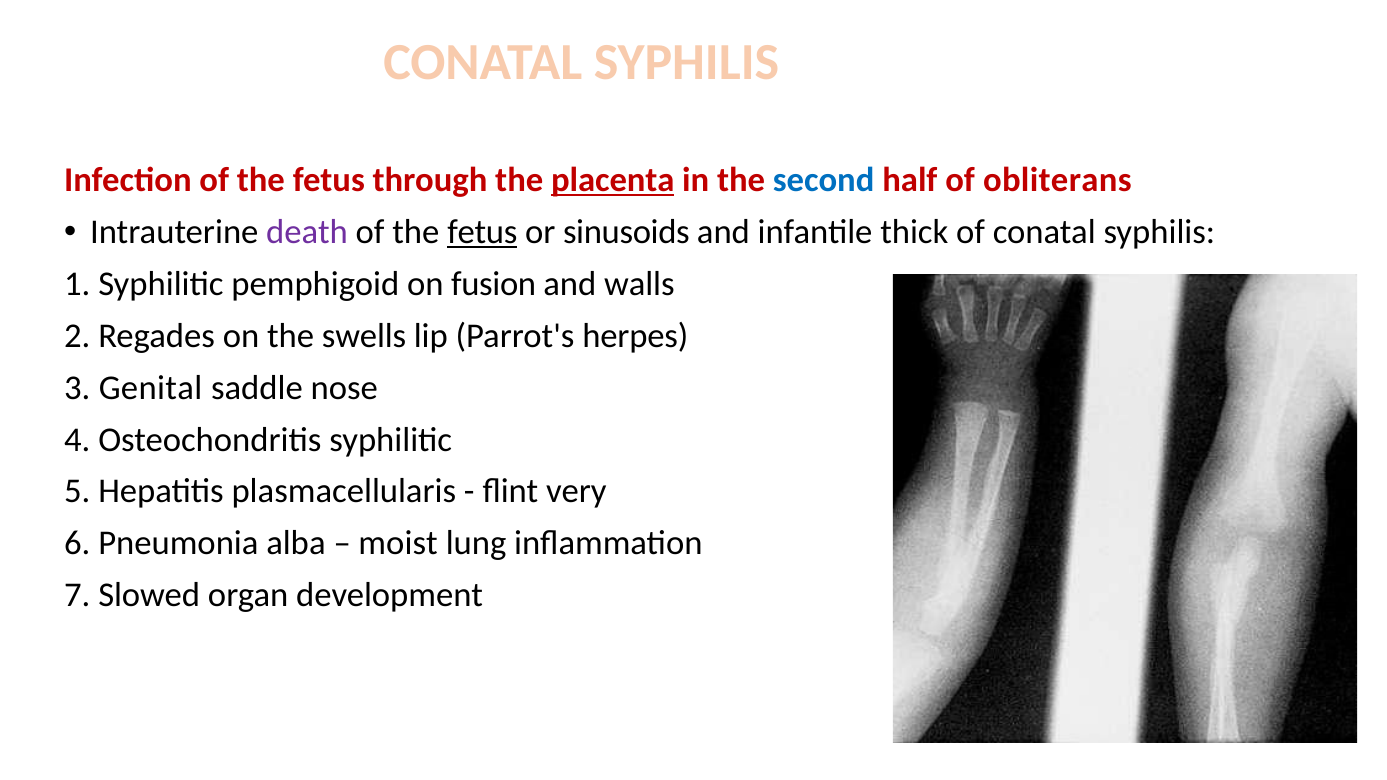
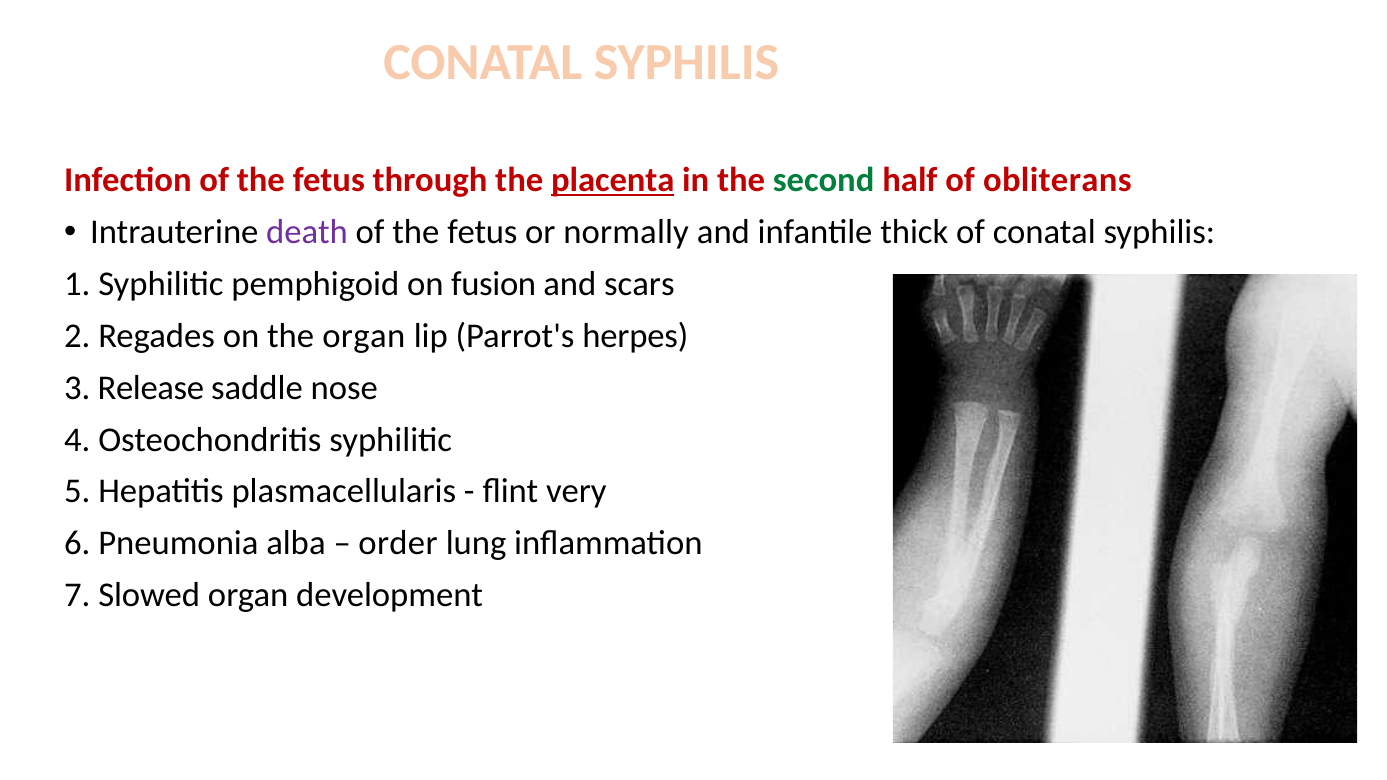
second colour: blue -> green (824, 180)
fetus underline: present -> none (482, 232)
sinusoids: sinusoids -> normally (626, 232)
walls: walls -> scars (639, 284)
the swells: swells -> organ (364, 336)
Genital: Genital -> Release (151, 388)
moist: moist -> order (398, 543)
